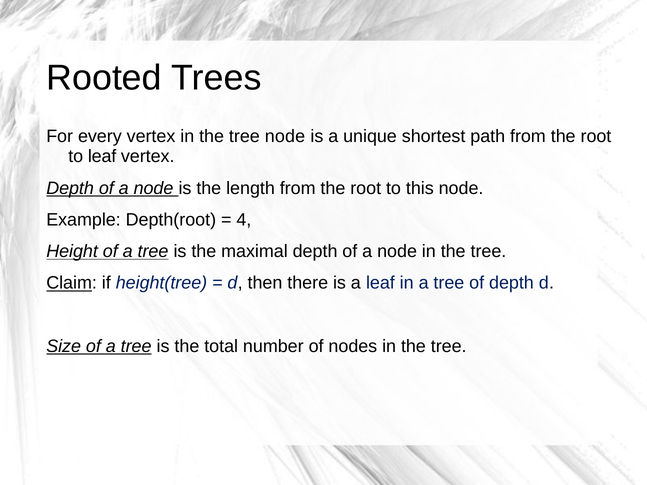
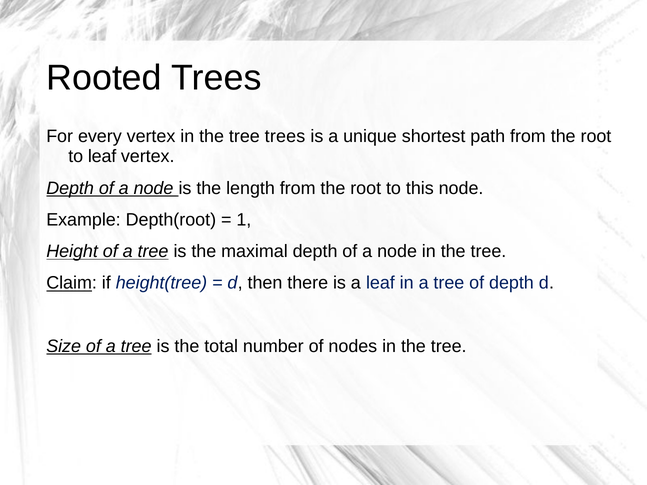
tree node: node -> trees (285, 137)
4: 4 -> 1 (244, 220)
